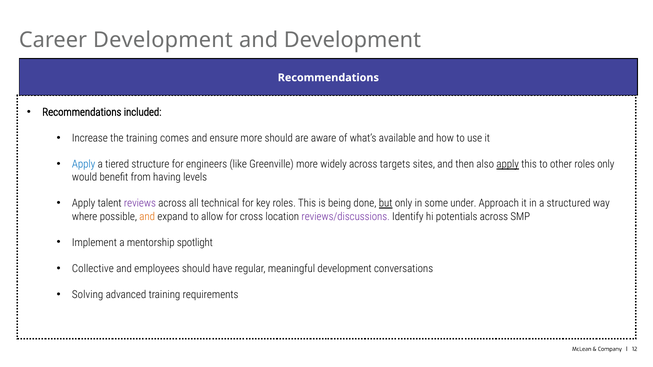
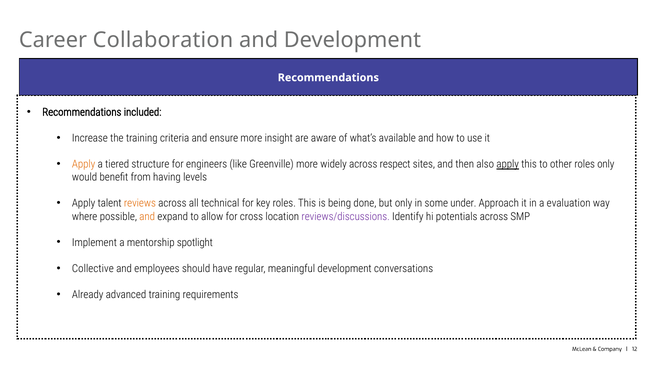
Career Development: Development -> Collaboration (163, 40)
comes: comes -> criteria (175, 138)
more should: should -> insight (279, 138)
Apply colour: blue -> orange (84, 164)
targets: targets -> respect (395, 164)
reviews colour: purple -> orange (140, 204)
but underline: present -> none (386, 204)
structured: structured -> evaluation (569, 204)
Solving: Solving -> Already (88, 295)
